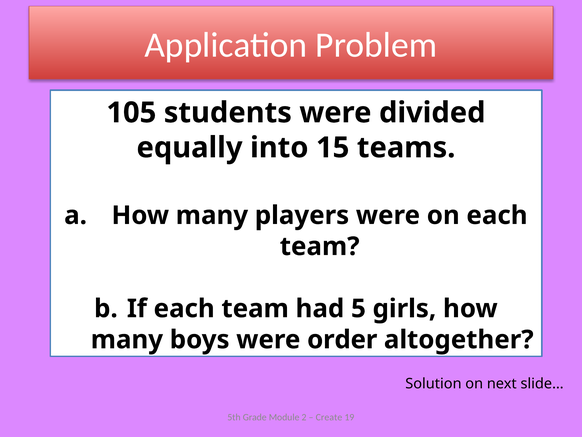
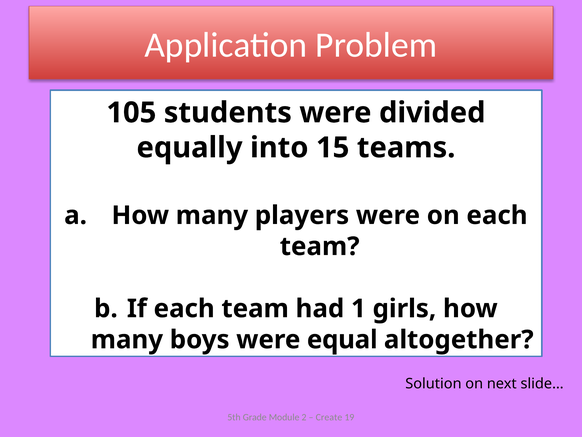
5: 5 -> 1 (358, 308)
order: order -> equal (342, 339)
